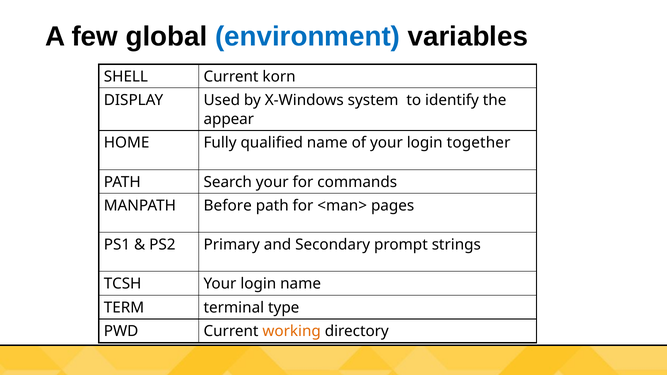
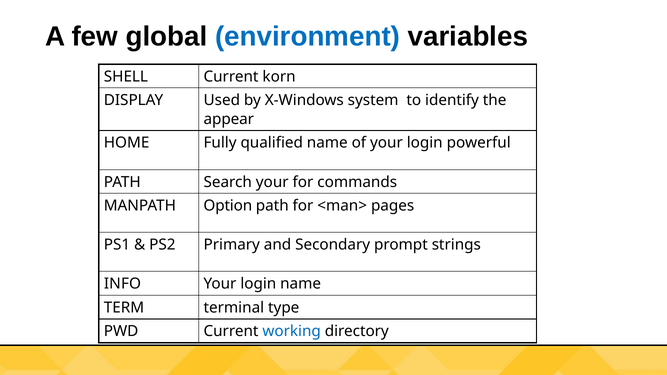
together: together -> powerful (479, 143)
Before: Before -> Option (228, 206)
TCSH: TCSH -> INFO (122, 284)
working colour: orange -> blue (292, 332)
